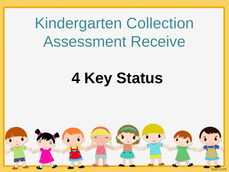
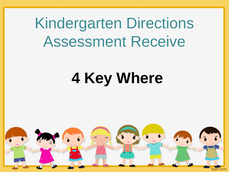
Collection: Collection -> Directions (160, 23)
Status: Status -> Where (140, 78)
